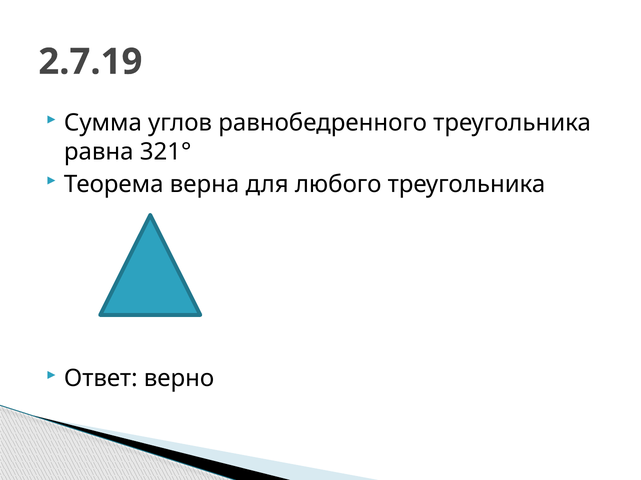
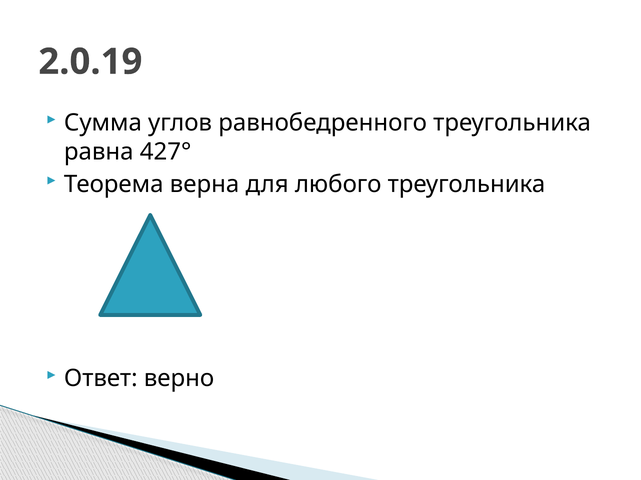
2.7.19: 2.7.19 -> 2.0.19 (90, 62)
321°: 321° -> 427° (166, 152)
